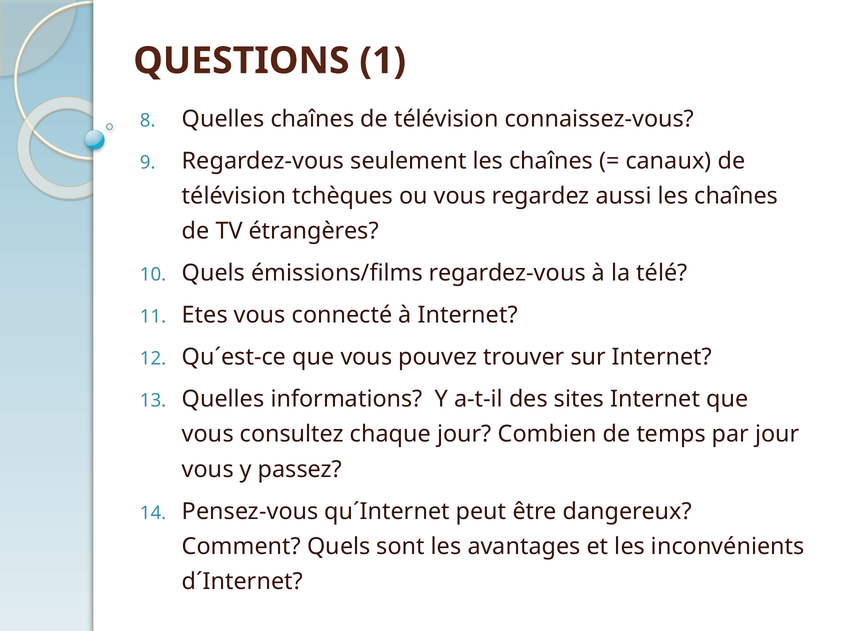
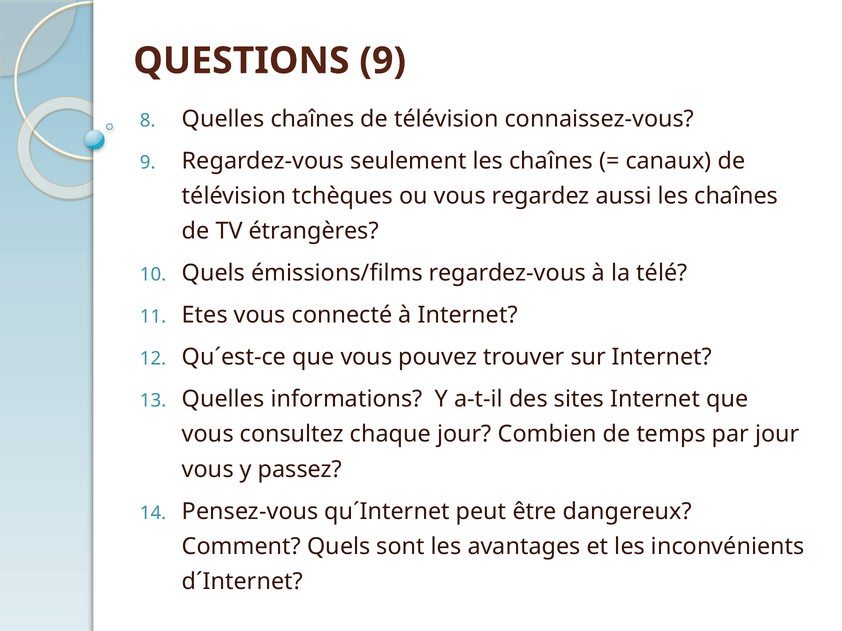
QUESTIONS 1: 1 -> 9 (383, 61)
